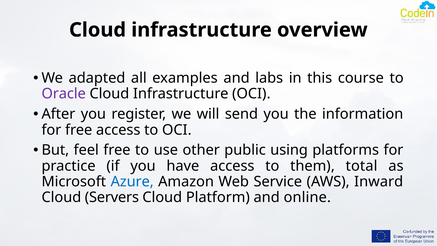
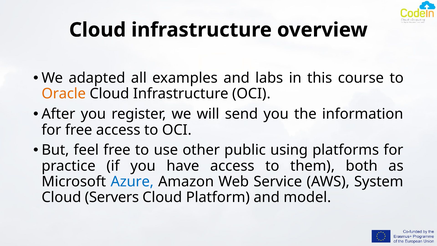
Oracle colour: purple -> orange (64, 94)
total: total -> both (362, 166)
Inward: Inward -> System (379, 182)
online: online -> model (307, 197)
